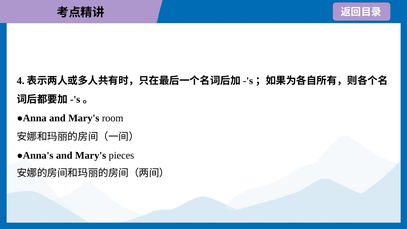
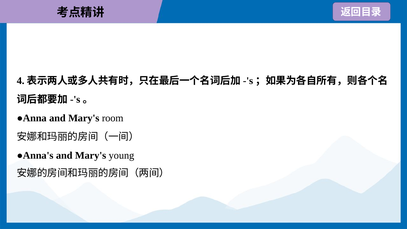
pieces: pieces -> young (121, 155)
